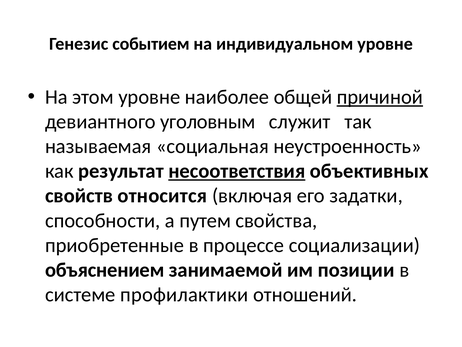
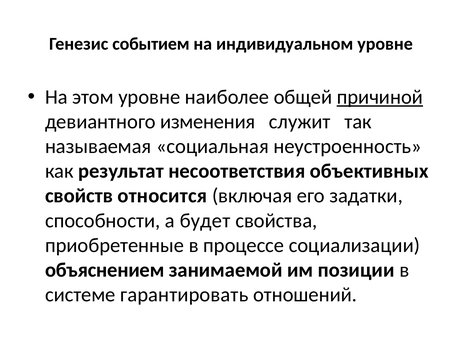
уголовным: уголовным -> изменения (208, 122)
несоответствия underline: present -> none (237, 171)
путем: путем -> будет (205, 220)
профилактики: профилактики -> гарантировать (184, 294)
